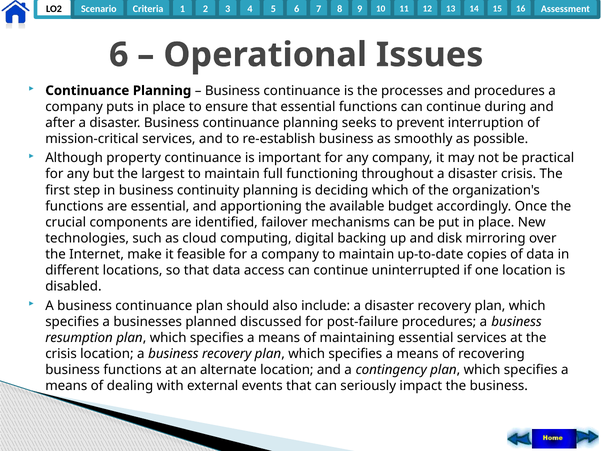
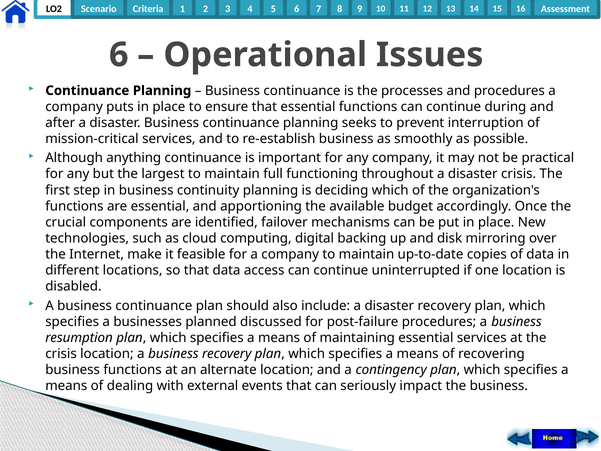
property: property -> anything (134, 158)
